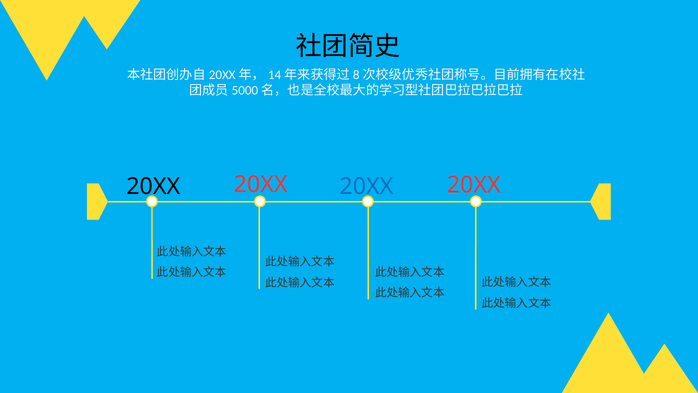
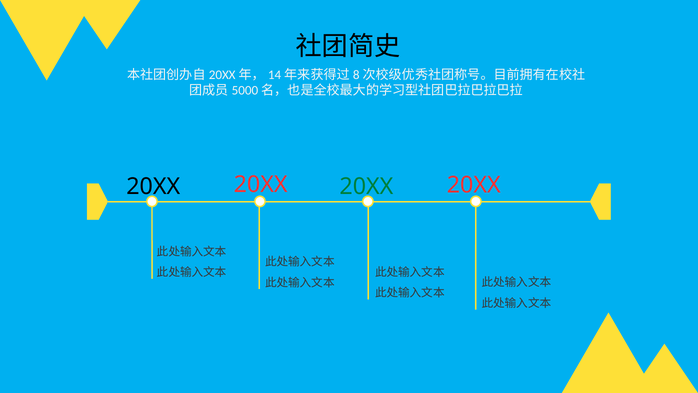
20XX colour: blue -> green (366, 186)
